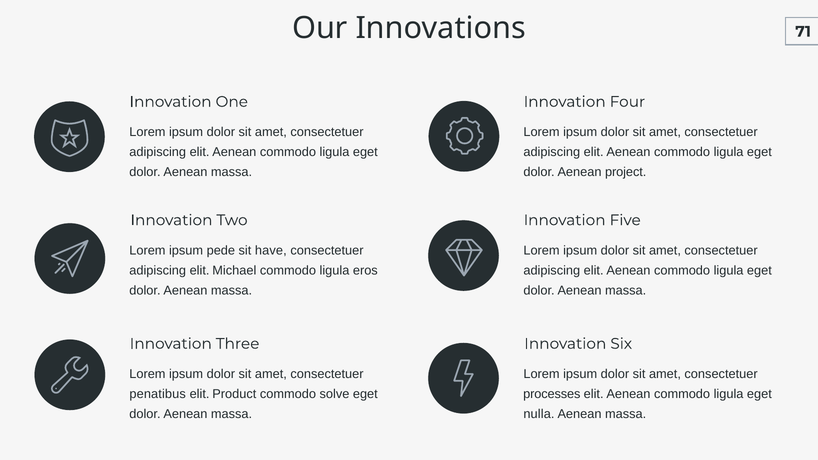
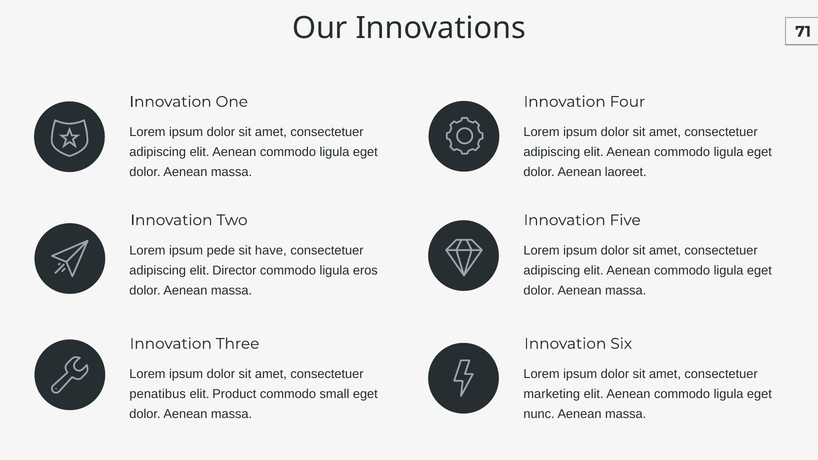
project: project -> laoreet (626, 172)
Michael: Michael -> Director (234, 271)
solve: solve -> small (334, 394)
processes: processes -> marketing (552, 394)
nulla: nulla -> nunc (539, 414)
